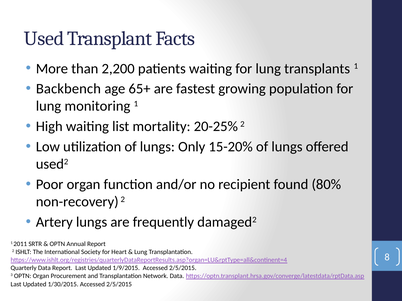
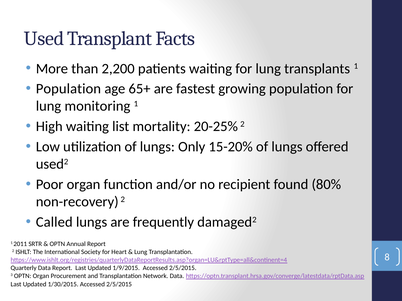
Backbench: Backbench -> Population (68, 89)
Artery: Artery -> Called (54, 222)
